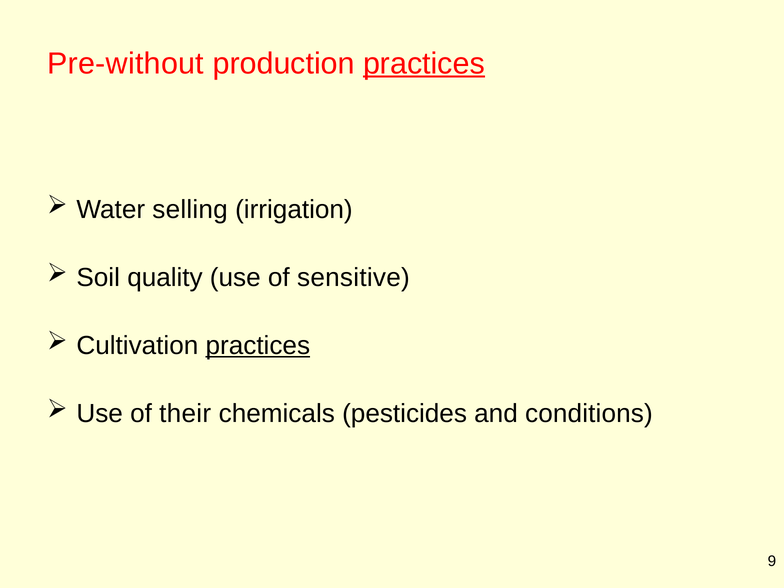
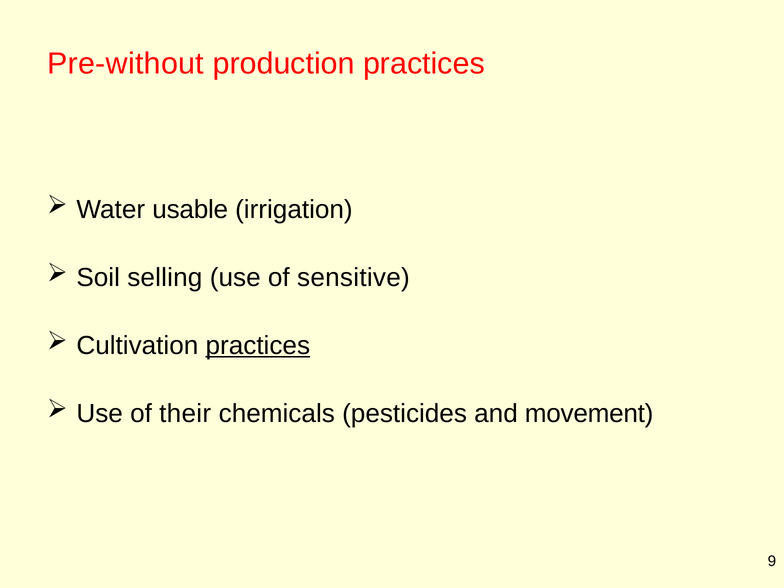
practices underline: present -> none (424, 63)
selling: selling -> usable (190, 210)
quality: quality -> selling (165, 278)
conditions: conditions -> movement (589, 413)
